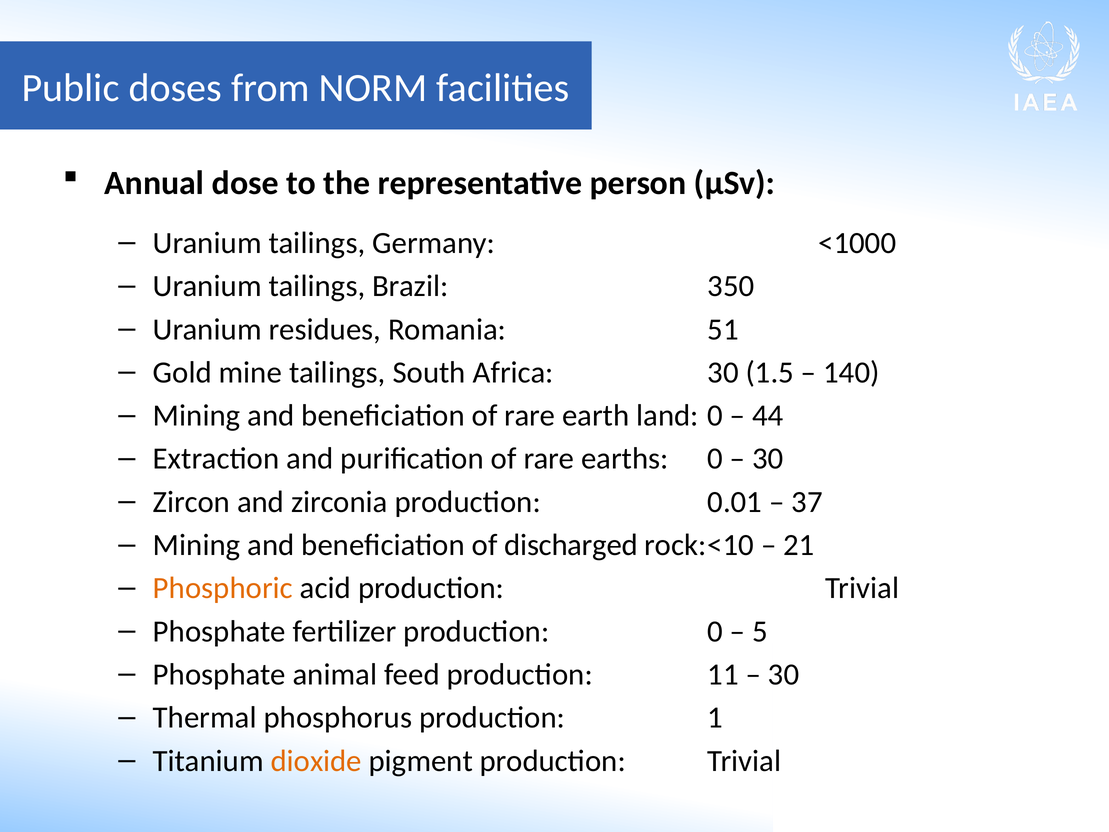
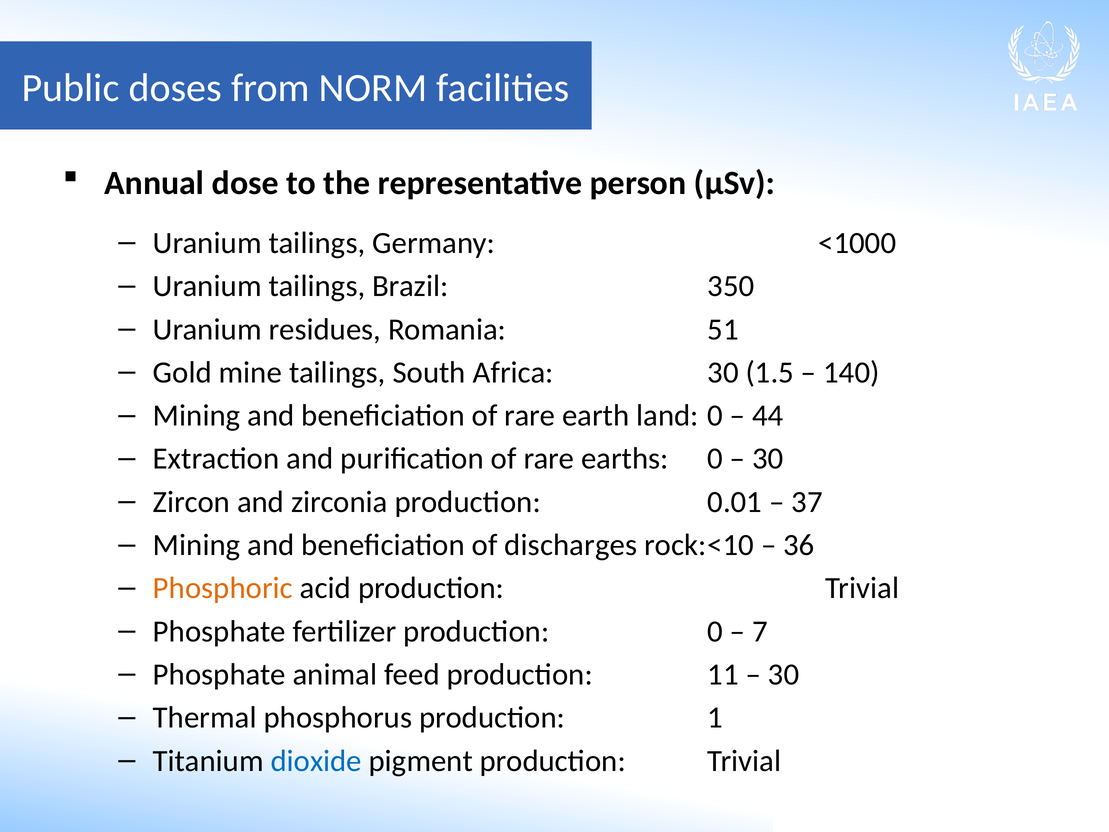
discharged: discharged -> discharges (571, 545)
21: 21 -> 36 (799, 545)
5: 5 -> 7 (760, 631)
dioxide colour: orange -> blue (316, 761)
